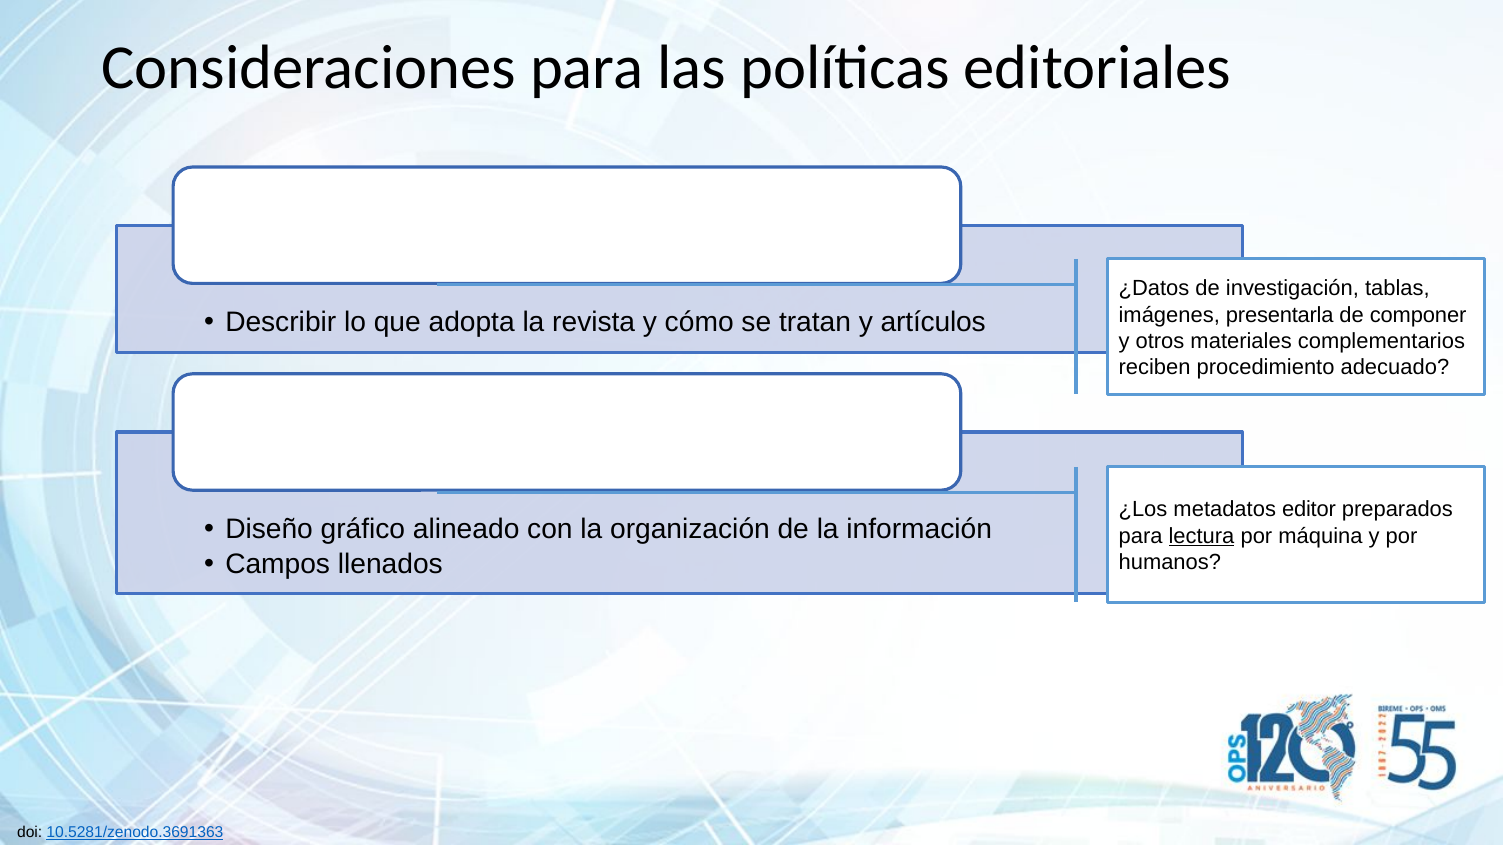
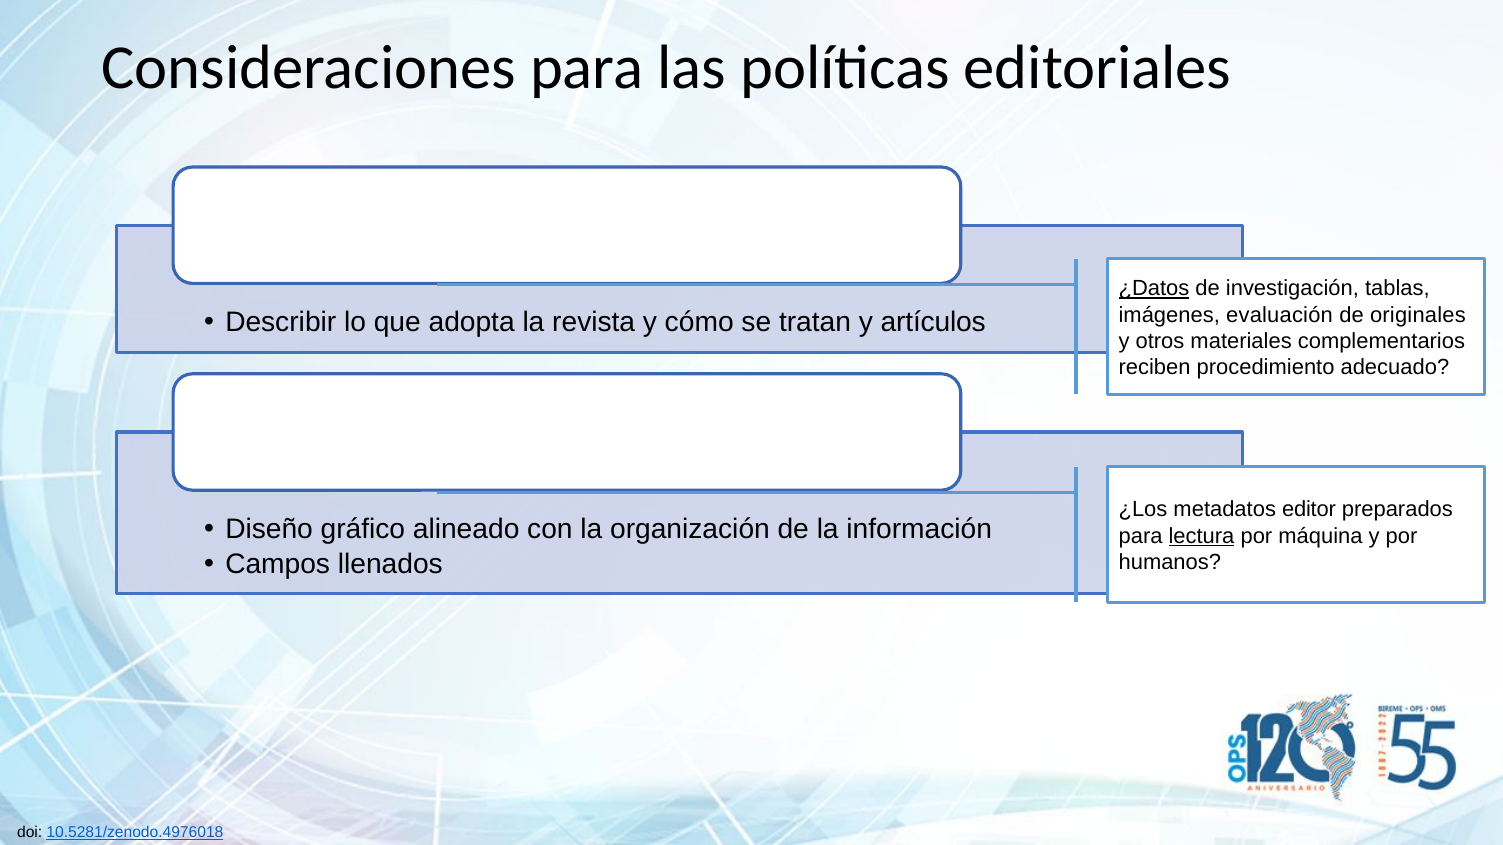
¿Datos underline: none -> present (1154, 289)
presentarla: presentarla -> evaluación (1280, 315)
componer: componer -> originales (1418, 315)
10.5281/zenodo.3691363: 10.5281/zenodo.3691363 -> 10.5281/zenodo.4976018 (135, 833)
